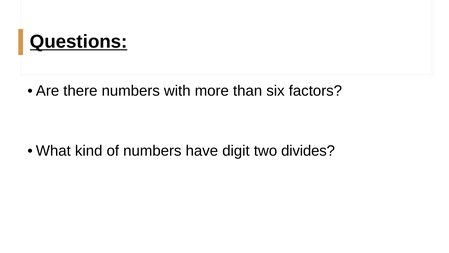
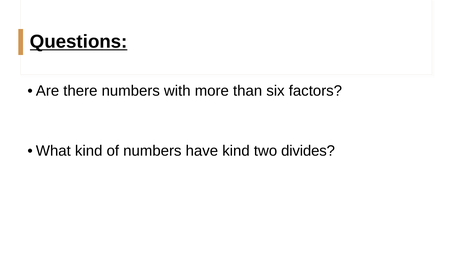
have digit: digit -> kind (236, 151)
